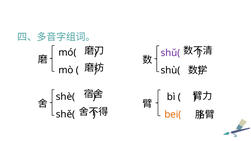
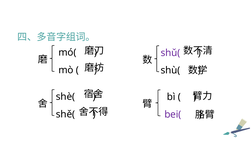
bei( colour: orange -> purple (173, 115)
